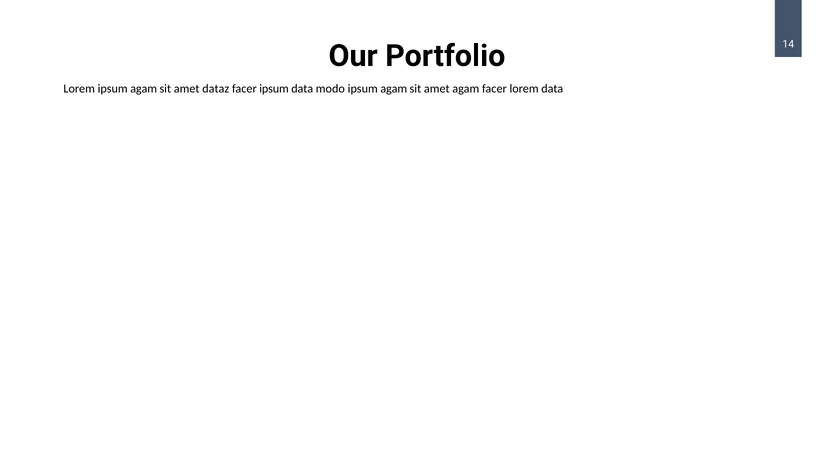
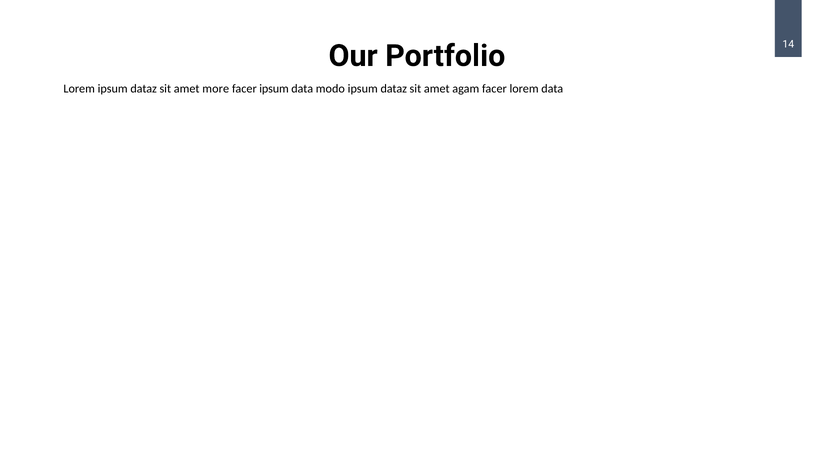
Lorem ipsum agam: agam -> dataz (144, 89)
dataz: dataz -> more (216, 89)
agam: agam -> dataz (394, 89)
